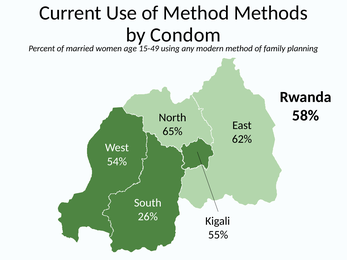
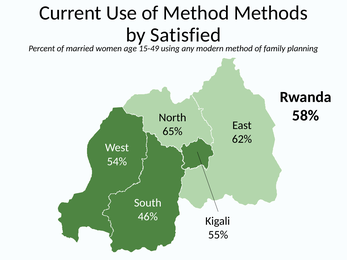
Condom: Condom -> Satisfied (186, 35)
26%: 26% -> 46% (148, 217)
